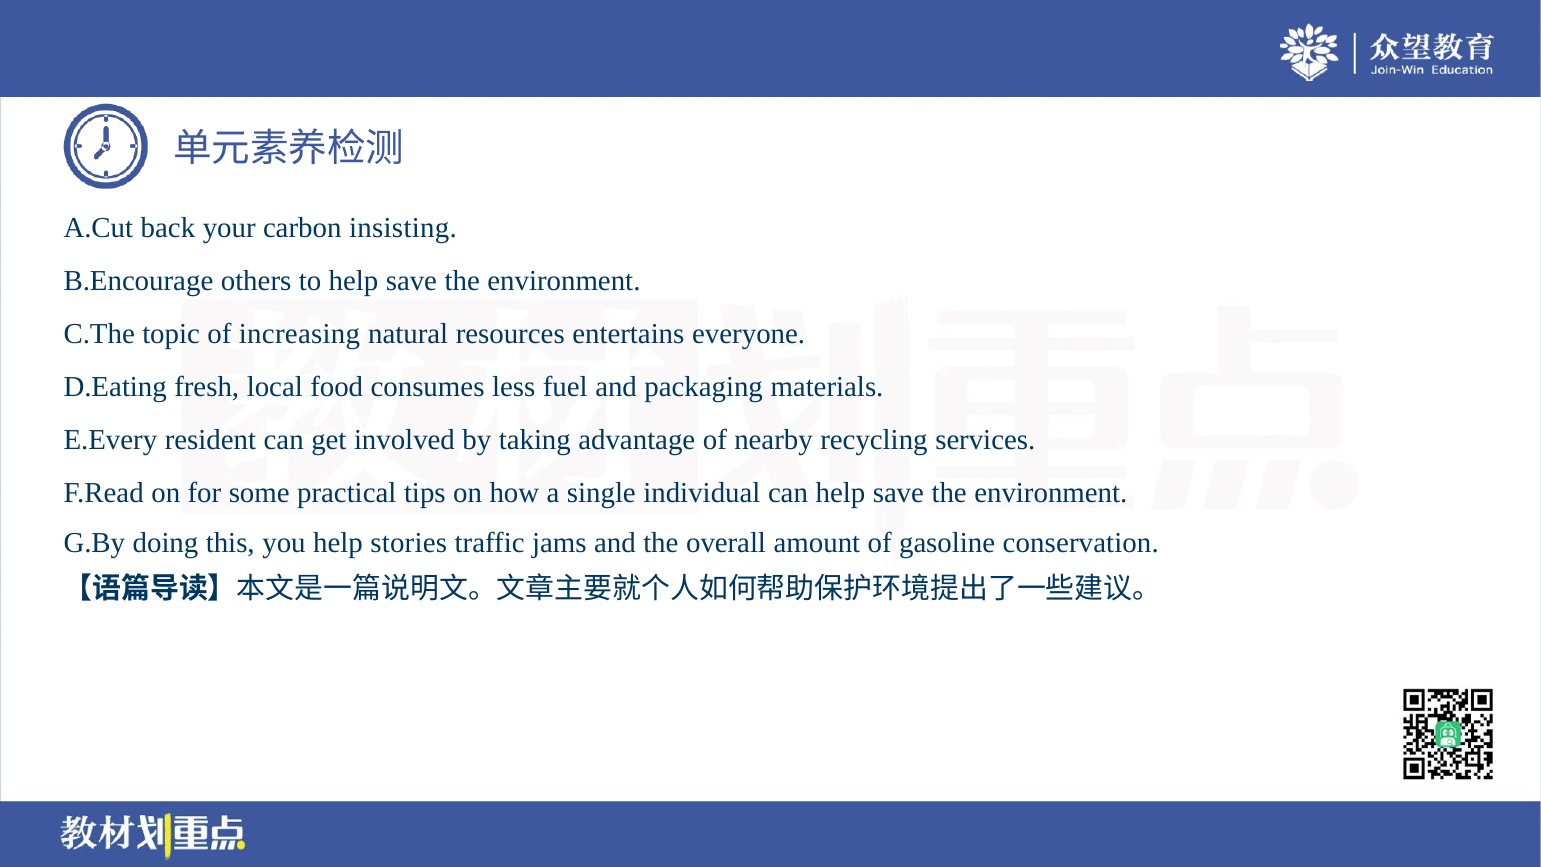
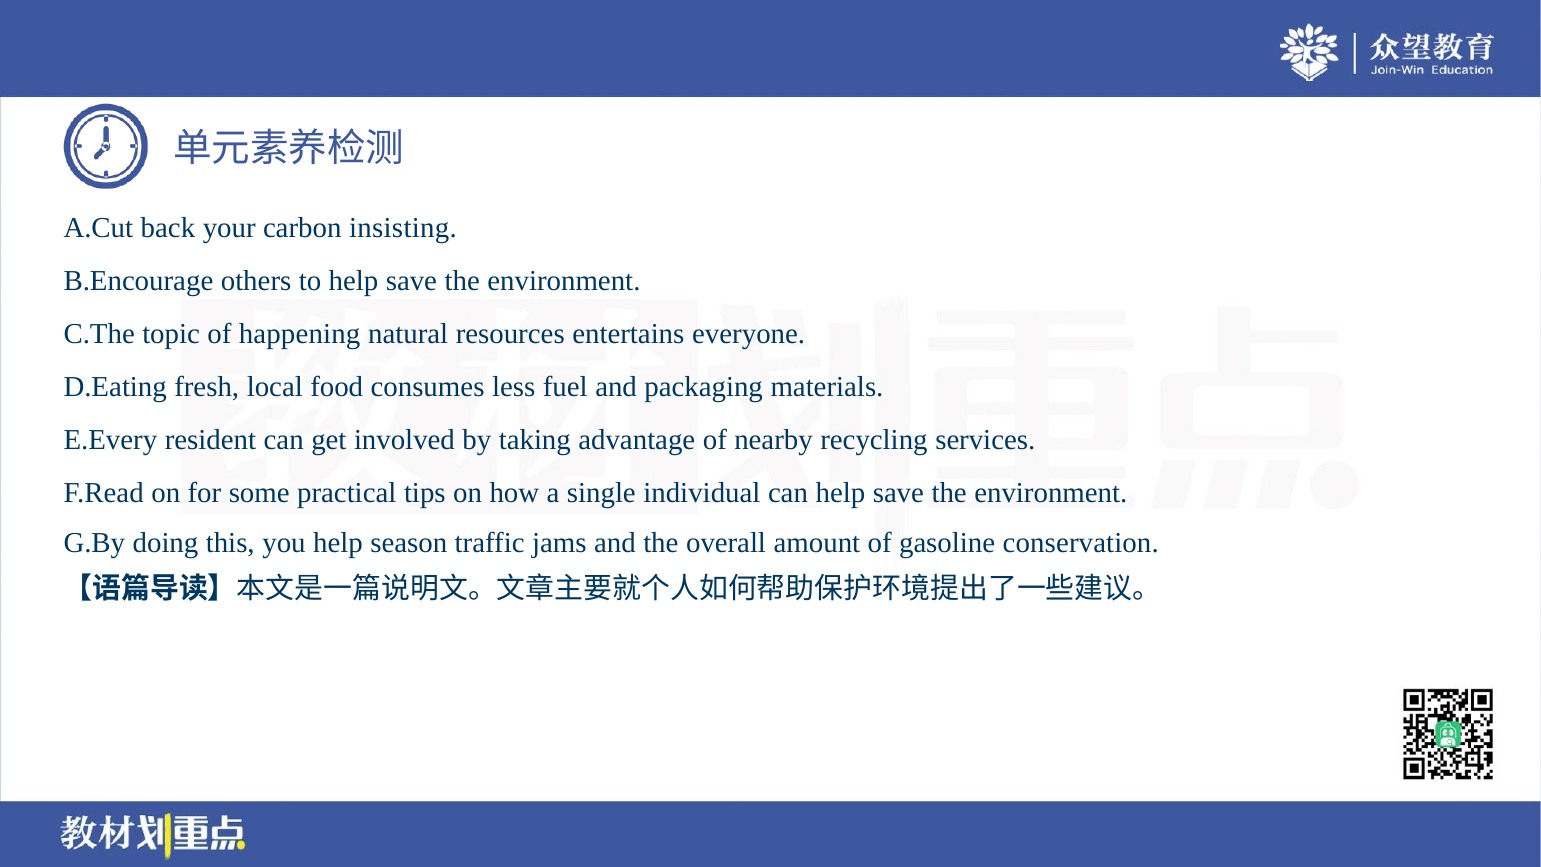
increasing: increasing -> happening (300, 334)
stories: stories -> season (409, 543)
